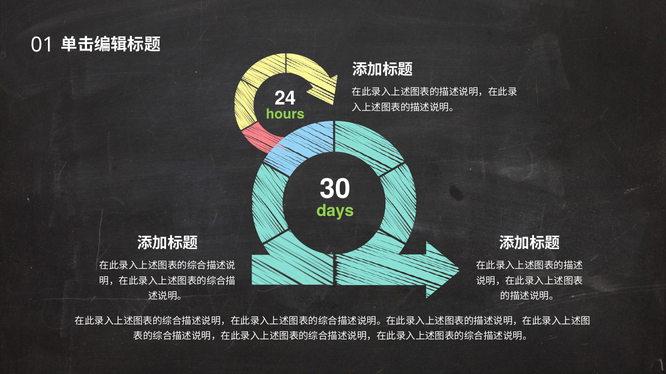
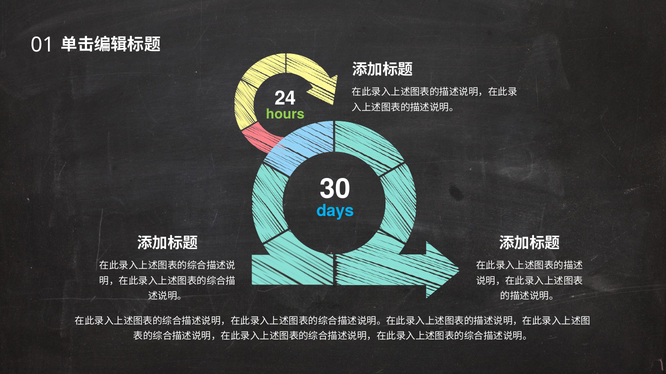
days colour: light green -> light blue (335, 211)
